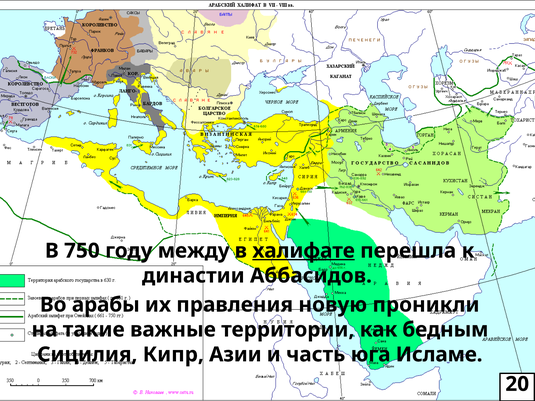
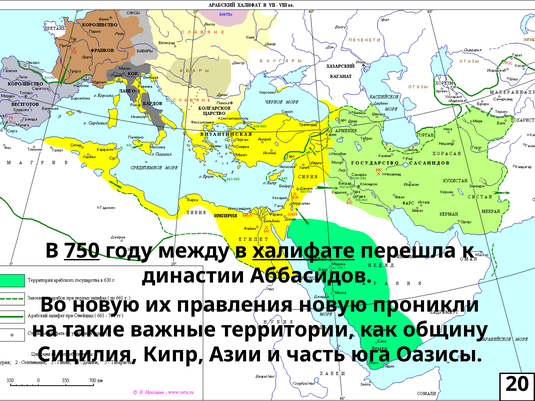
750 underline: none -> present (82, 251)
Во арабы: арабы -> новую (106, 305)
бедным: бедным -> общину (445, 330)
Исламе: Исламе -> Оазисы (439, 355)
